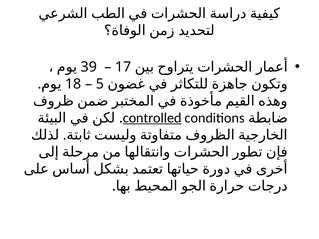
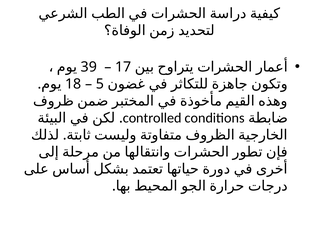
controlled underline: present -> none (152, 118)
